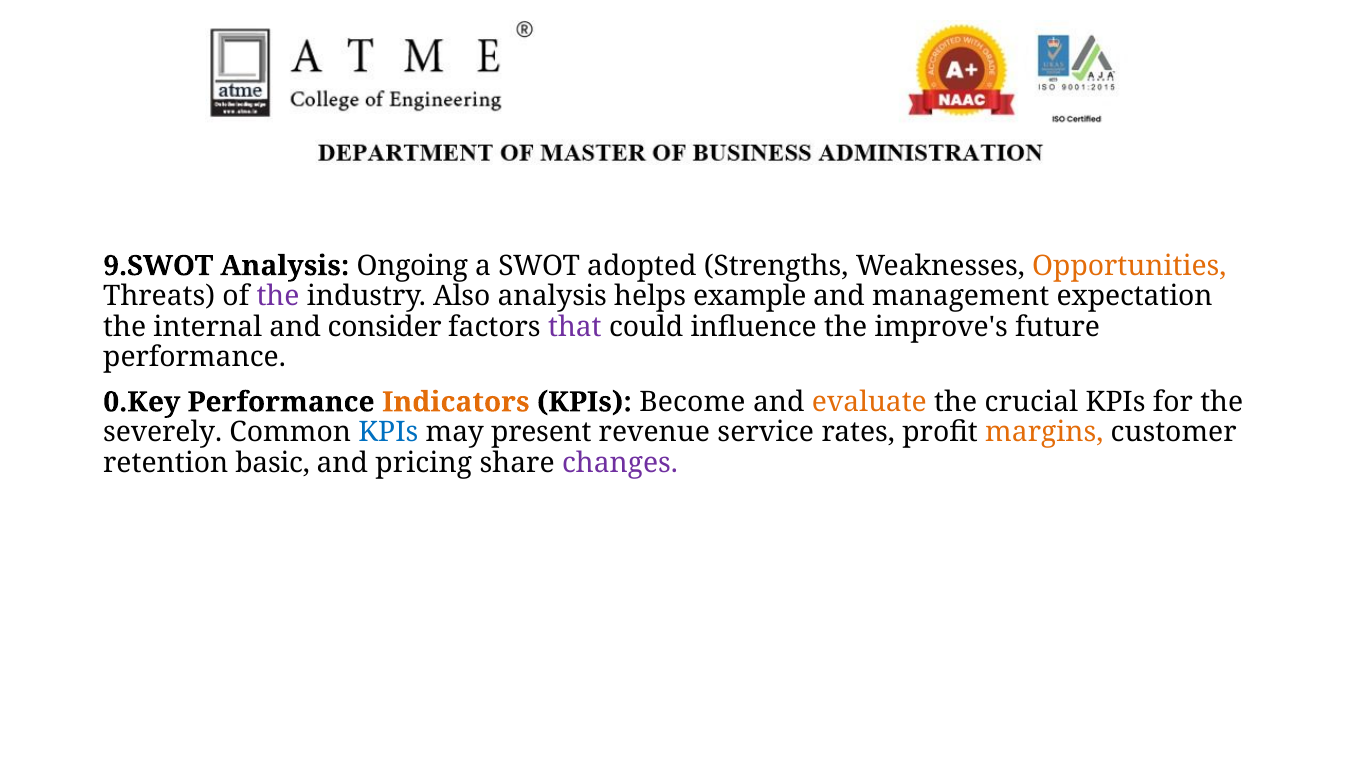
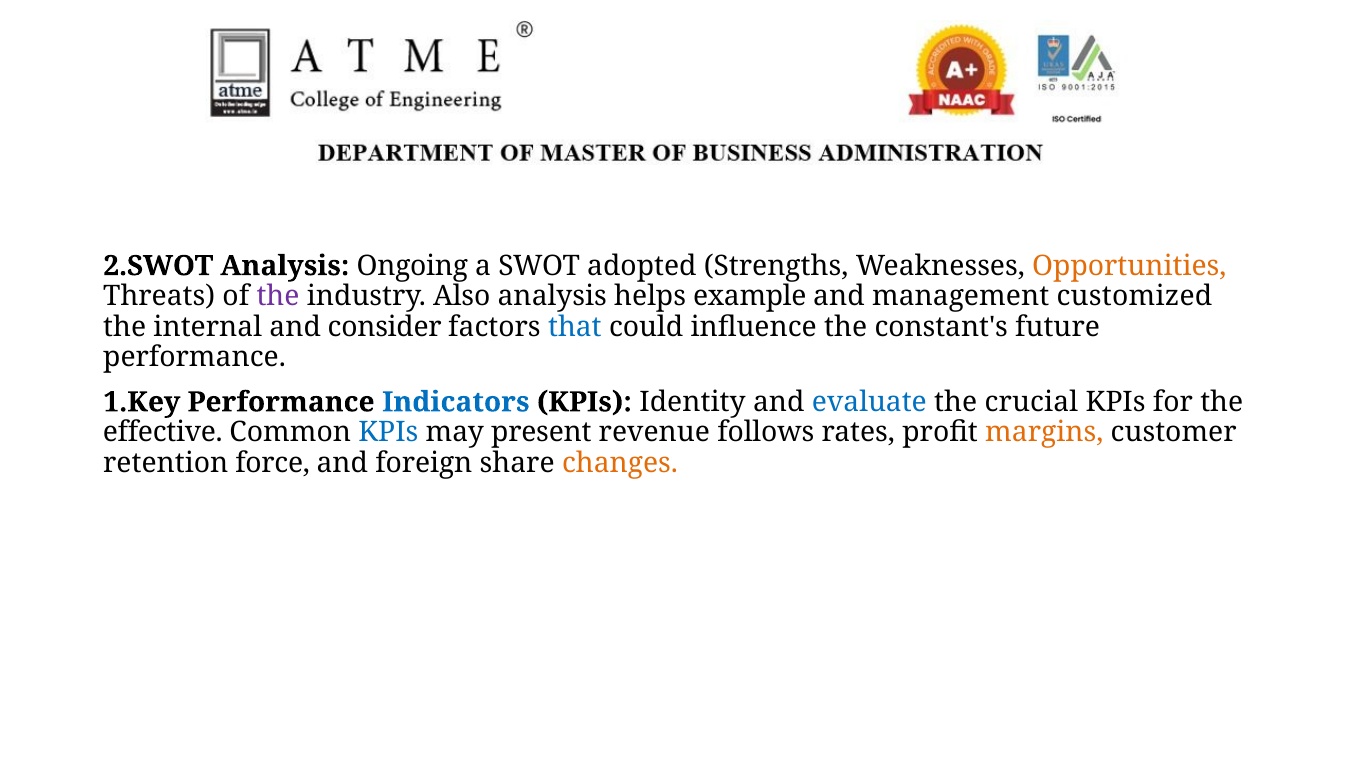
9.SWOT: 9.SWOT -> 2.SWOT (158, 266)
expectation: expectation -> customized (1134, 296)
that colour: purple -> blue (575, 327)
improve's: improve's -> constant's (941, 327)
0.Key: 0.Key -> 1.Key (142, 402)
Indicators colour: orange -> blue (456, 402)
Become: Become -> Identity (693, 402)
evaluate colour: orange -> blue (869, 402)
severely: severely -> effective (163, 432)
service: service -> follows (766, 432)
basic: basic -> force (273, 463)
pricing: pricing -> foreign (424, 463)
changes colour: purple -> orange (620, 463)
